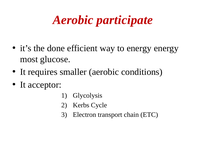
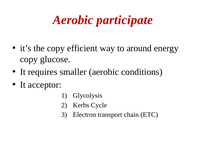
the done: done -> copy (56, 48)
to energy: energy -> around (139, 48)
most: most -> copy (29, 59)
